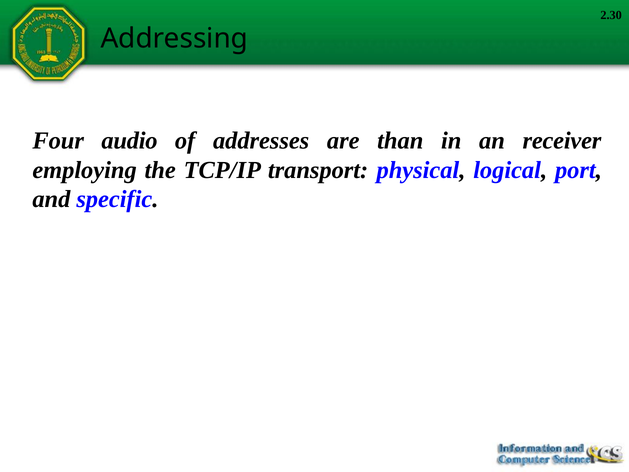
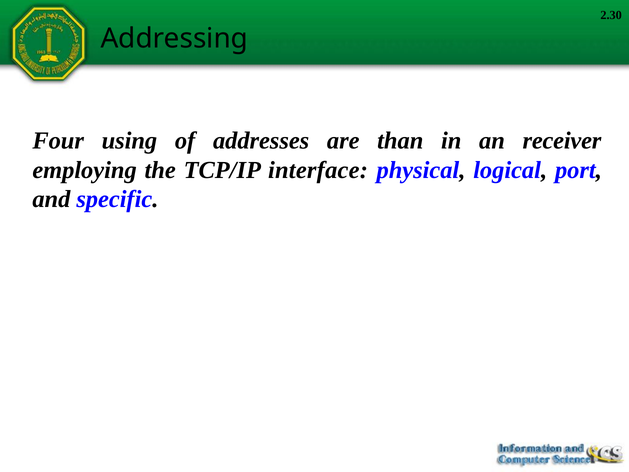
audio: audio -> using (129, 140)
transport: transport -> interface (318, 170)
